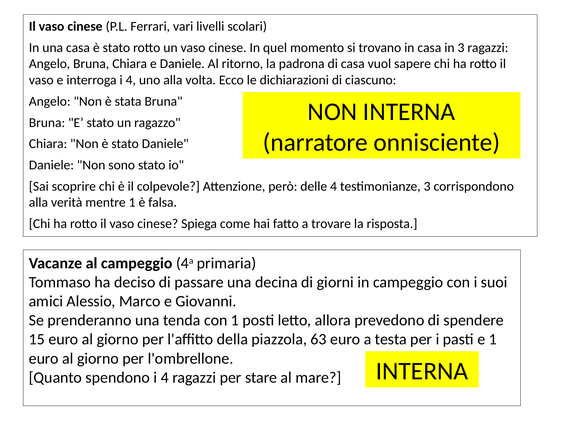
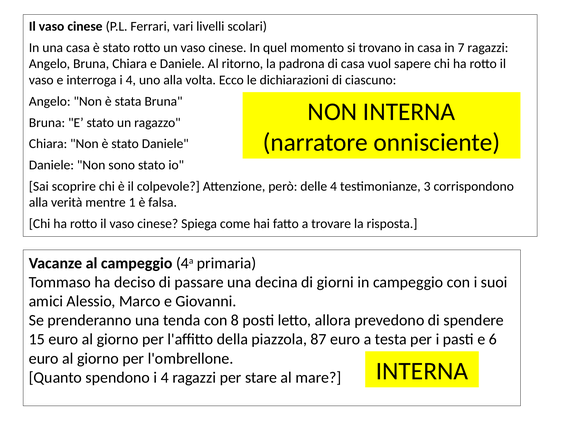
in 3: 3 -> 7 (461, 48)
con 1: 1 -> 8 (235, 321)
63: 63 -> 87 (319, 340)
e 1: 1 -> 6 (493, 340)
